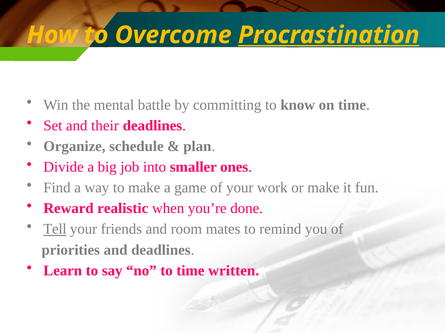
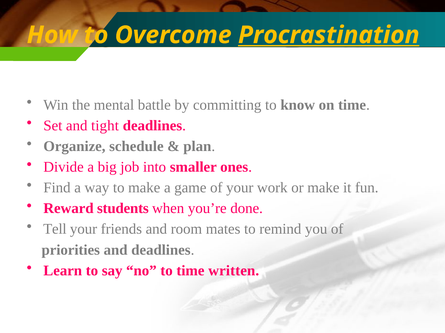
their: their -> tight (105, 126)
realistic: realistic -> students (123, 209)
Tell underline: present -> none (55, 230)
